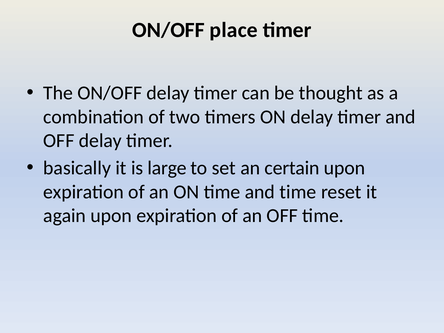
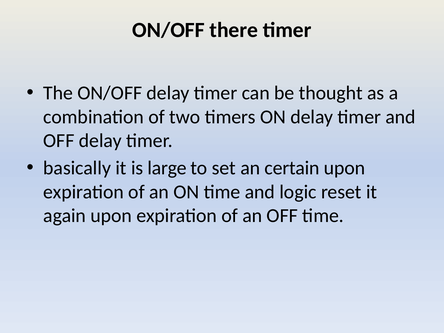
place: place -> there (234, 30)
and time: time -> logic (298, 192)
